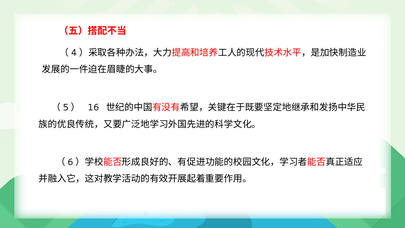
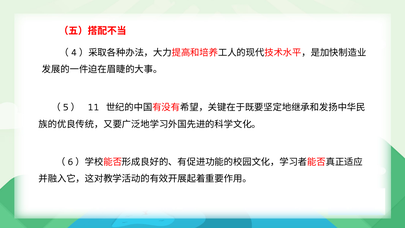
16: 16 -> 11 (93, 108)
